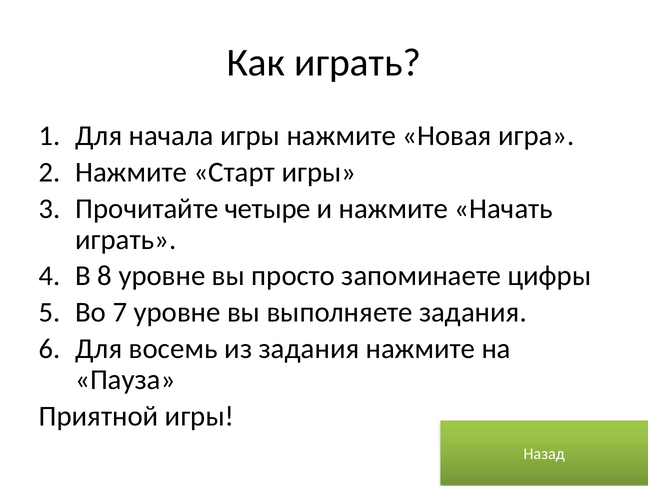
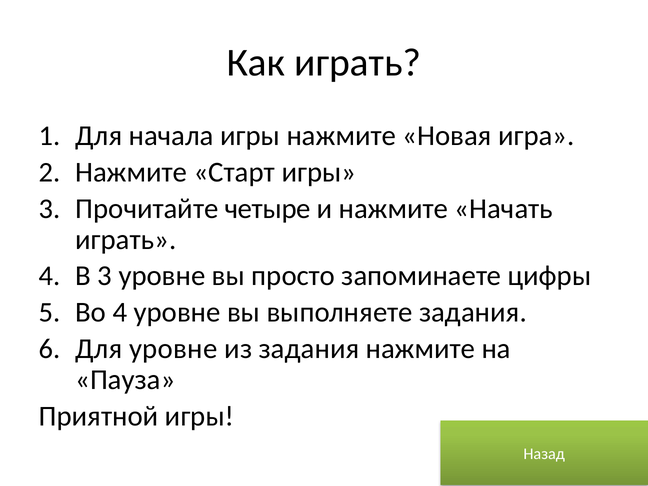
В 8: 8 -> 3 (105, 276)
Во 7: 7 -> 4 (120, 312)
Для восемь: восемь -> уровне (173, 349)
